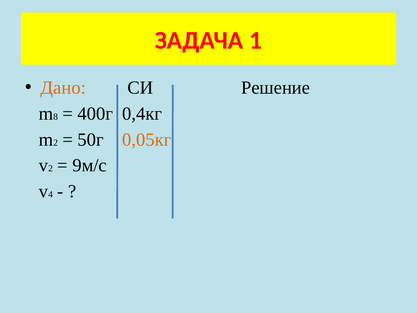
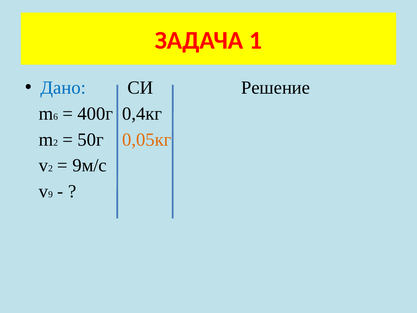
Дано colour: orange -> blue (63, 87)
8: 8 -> 6 (56, 117)
4: 4 -> 9 (50, 194)
